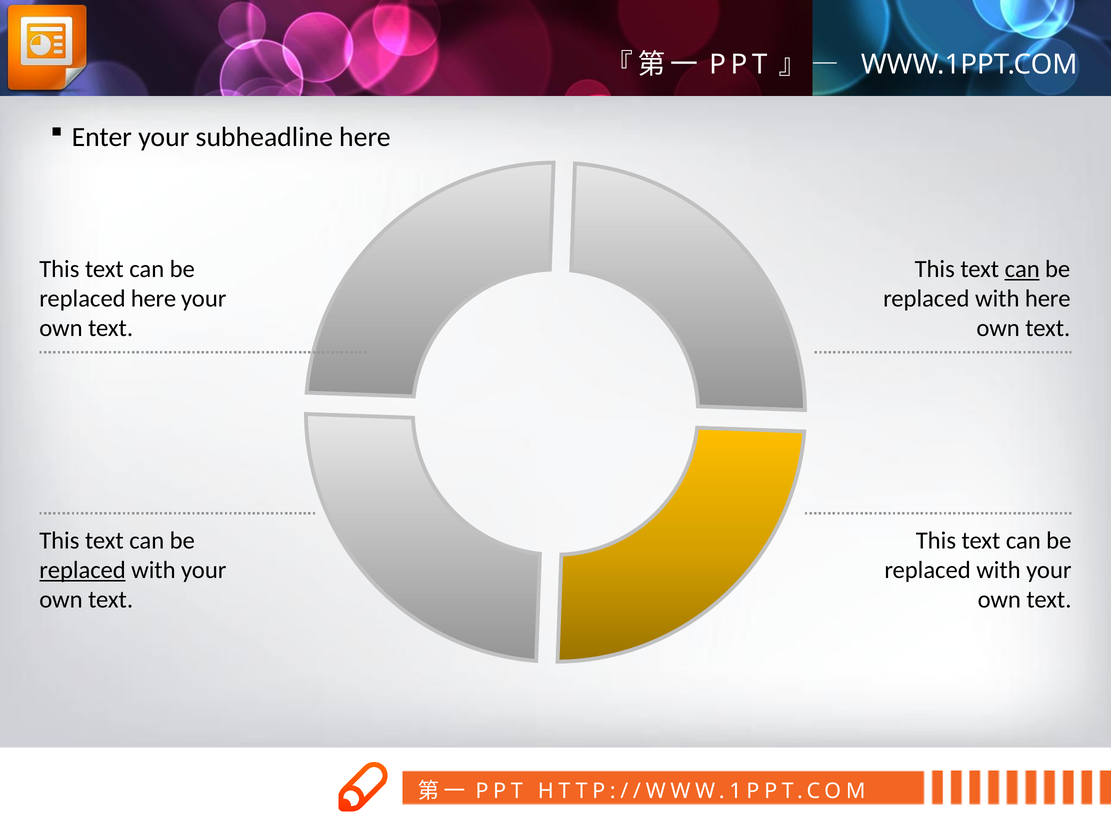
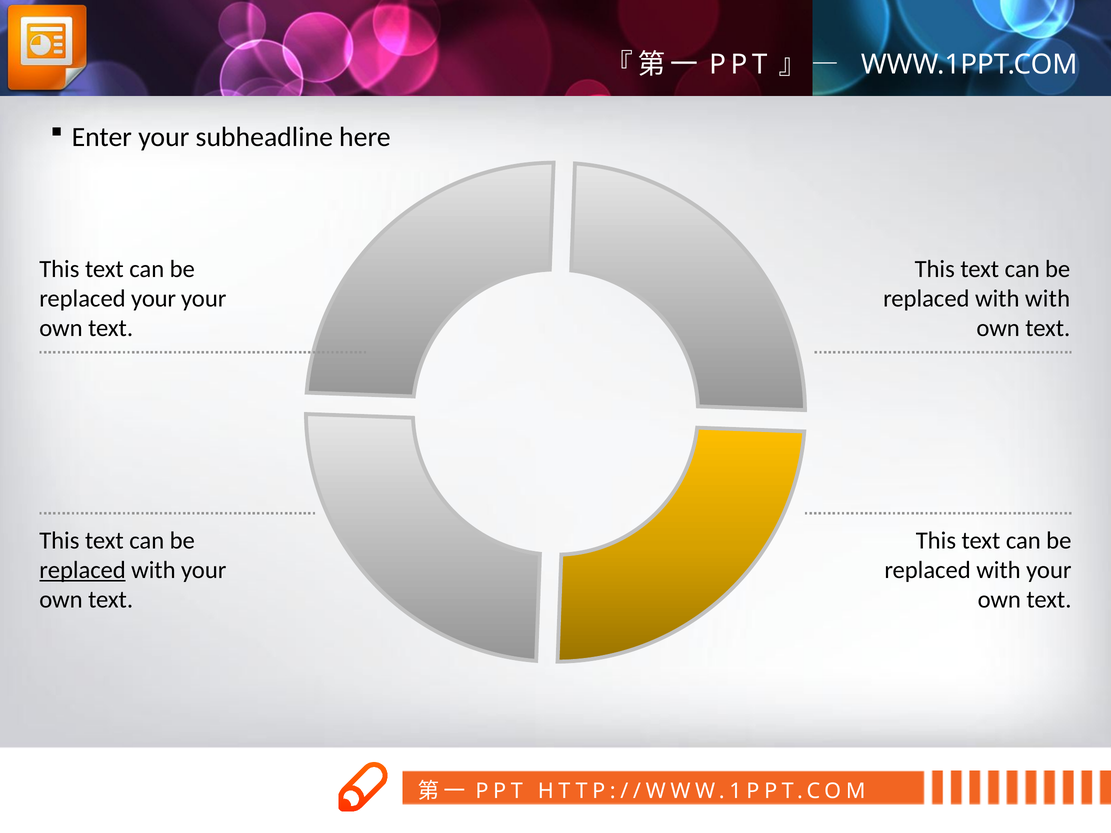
can underline: present -> none (1022, 269)
replaced here: here -> your (154, 299)
with here: here -> with (1048, 299)
